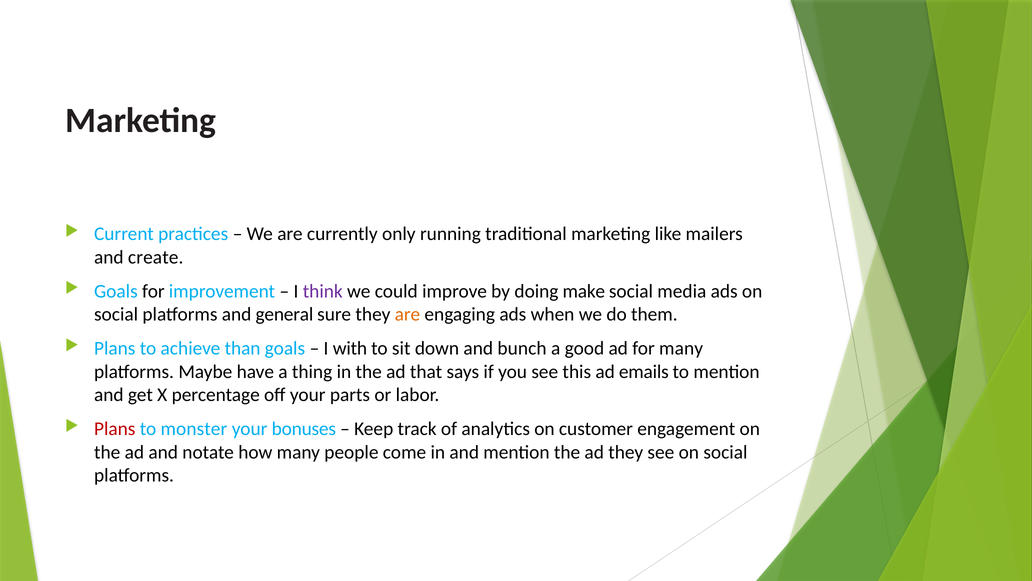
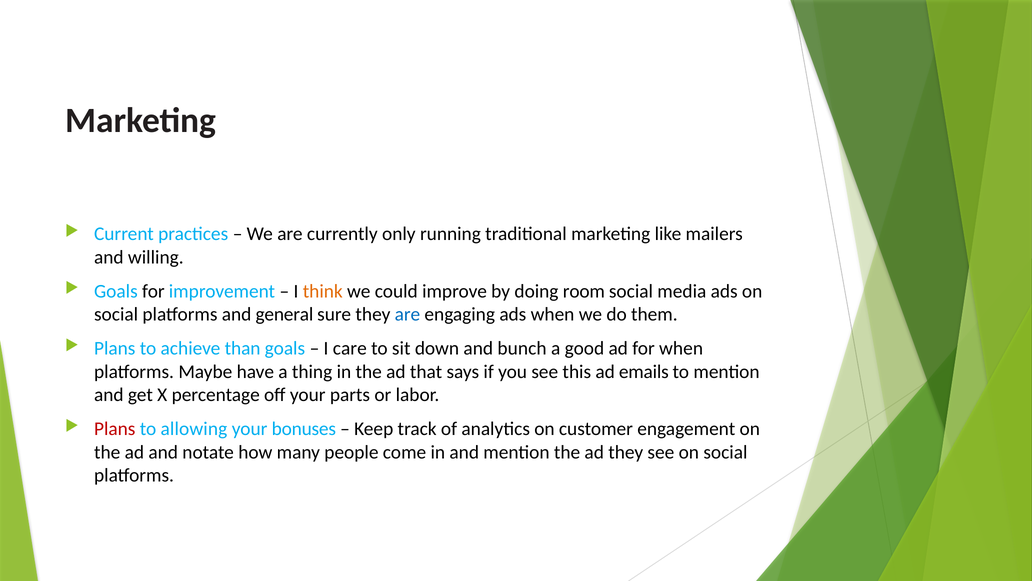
create: create -> willing (156, 257)
think colour: purple -> orange (323, 291)
make: make -> room (584, 291)
are colour: orange -> blue (407, 314)
with: with -> care (350, 348)
for many: many -> when (681, 348)
monster: monster -> allowing (194, 429)
